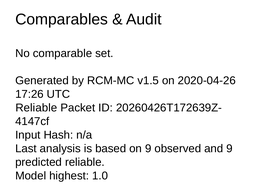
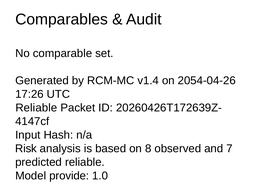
v1.5: v1.5 -> v1.4 (148, 81)
2020-04-26: 2020-04-26 -> 2054-04-26 (207, 81)
Last: Last -> Risk (26, 149)
on 9: 9 -> 8 (148, 149)
and 9: 9 -> 7 (230, 149)
highest: highest -> provide (69, 176)
